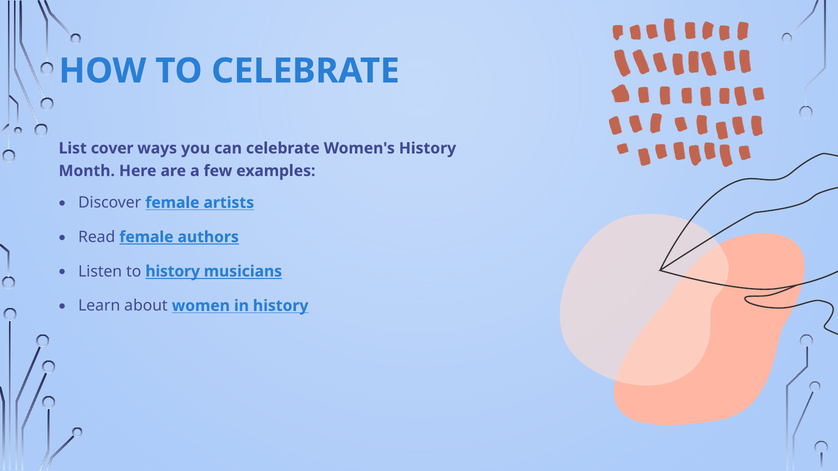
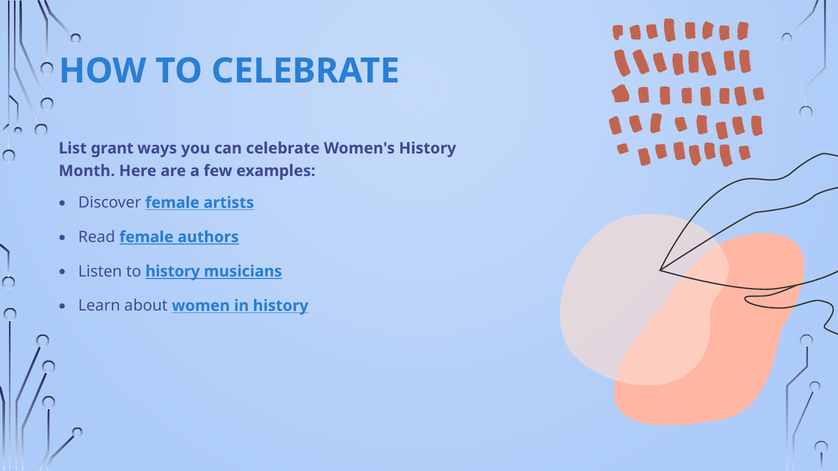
cover: cover -> grant (112, 148)
